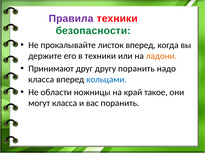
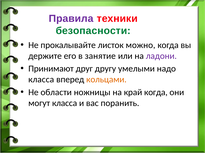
листок вперед: вперед -> можно (141, 45)
в техники: техники -> занятие (100, 56)
ладони colour: orange -> purple (161, 56)
другу поранить: поранить -> умелыми (136, 69)
кольцами colour: blue -> orange (106, 80)
край такое: такое -> когда (156, 93)
